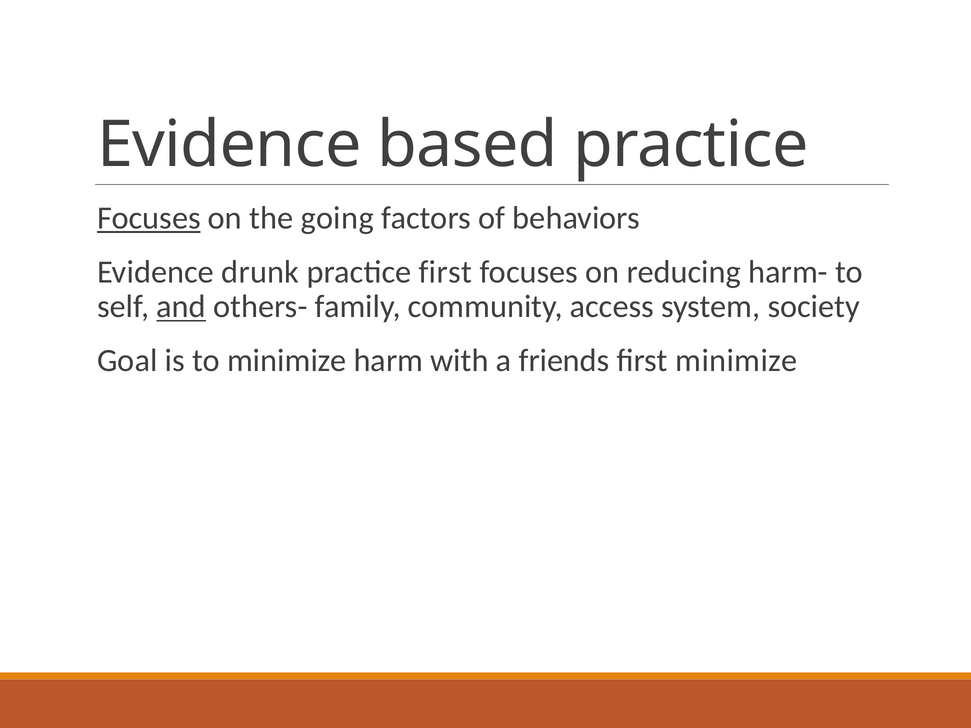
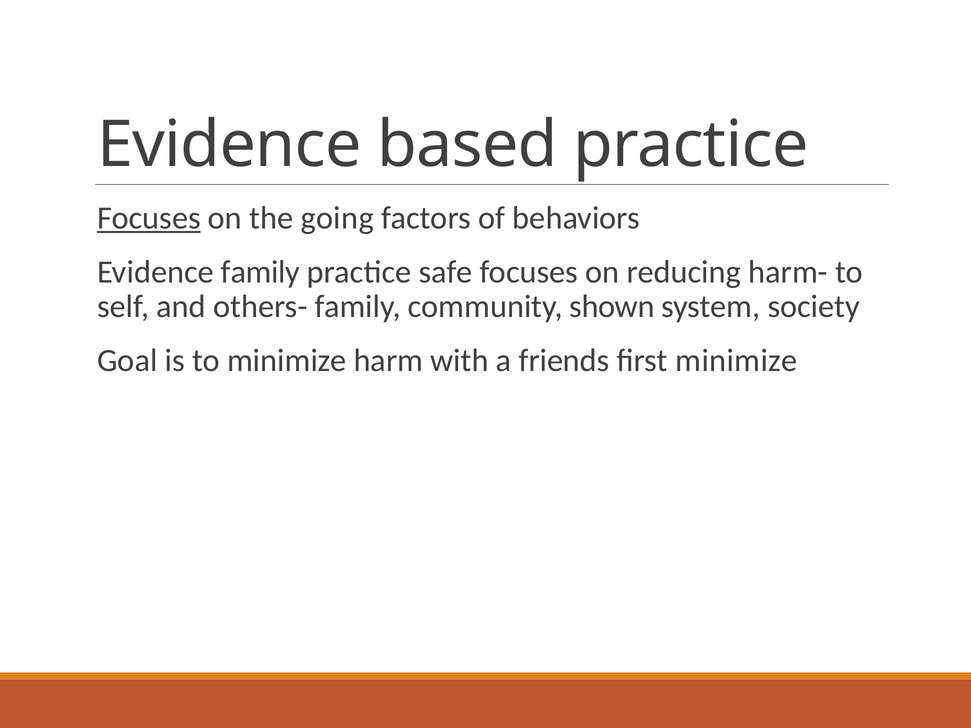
Evidence drunk: drunk -> family (261, 272)
practice first: first -> safe (446, 272)
and underline: present -> none (181, 307)
access: access -> shown (612, 307)
